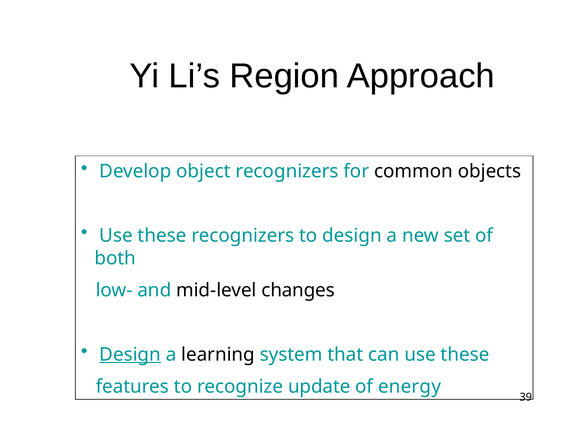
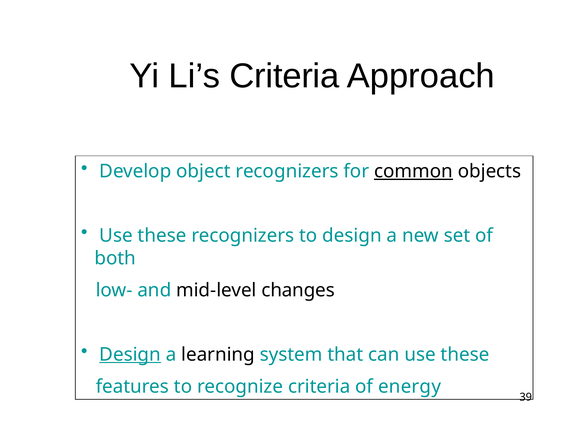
Li’s Region: Region -> Criteria (284, 76)
common underline: none -> present (414, 171)
recognize update: update -> criteria (319, 386)
